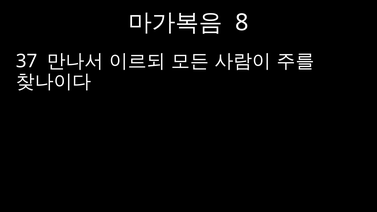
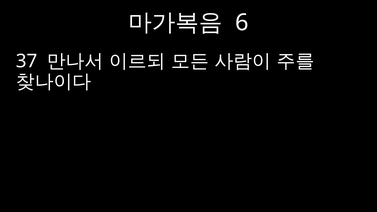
8: 8 -> 6 (242, 23)
